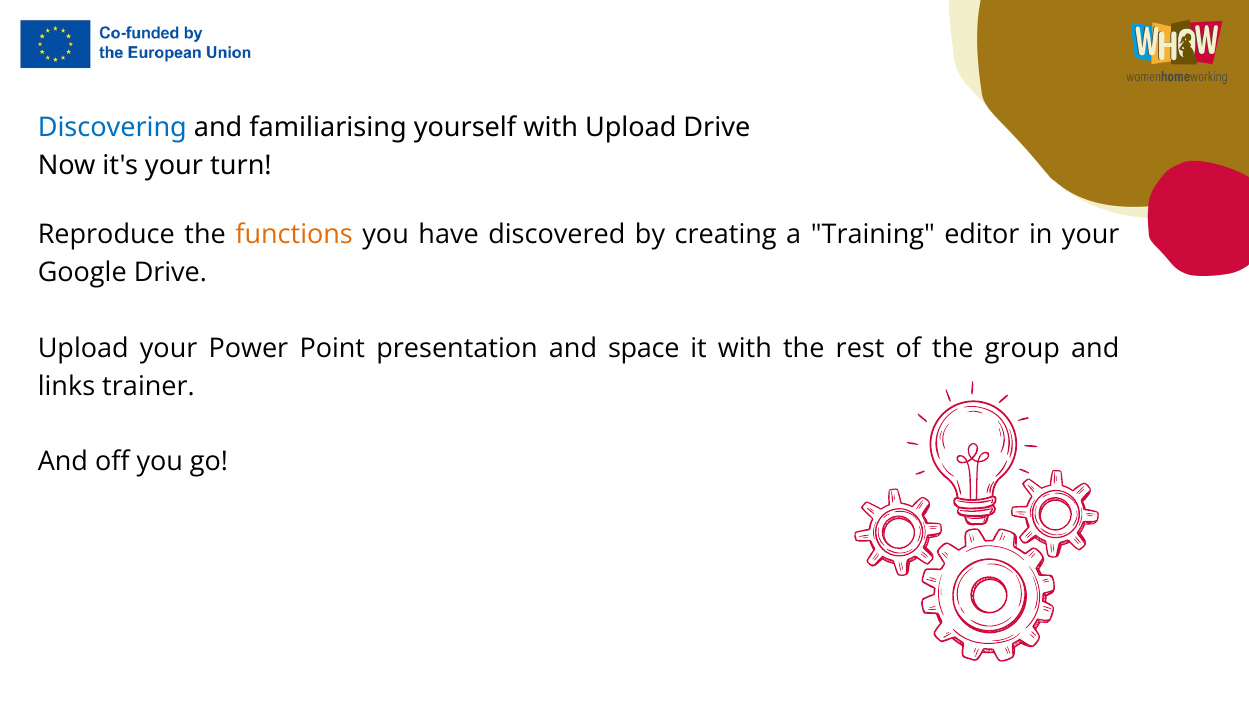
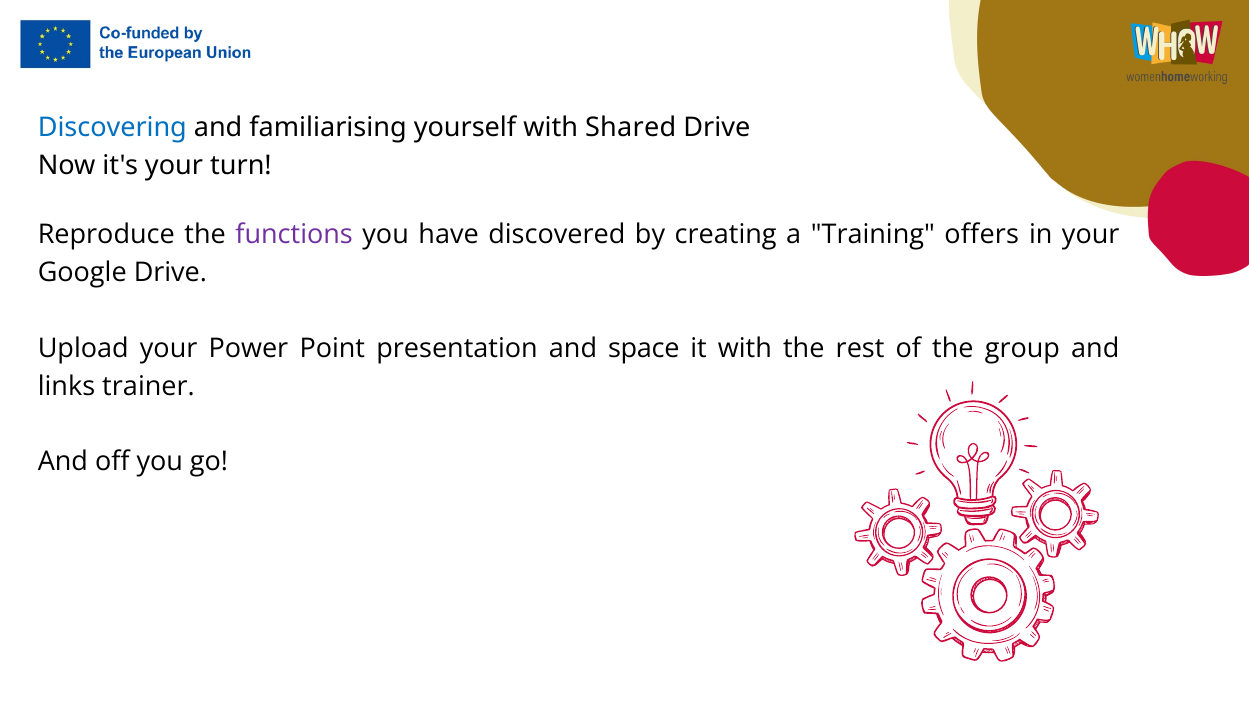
with Upload: Upload -> Shared (631, 127)
functions colour: orange -> purple (294, 234)
editor: editor -> offers (982, 234)
